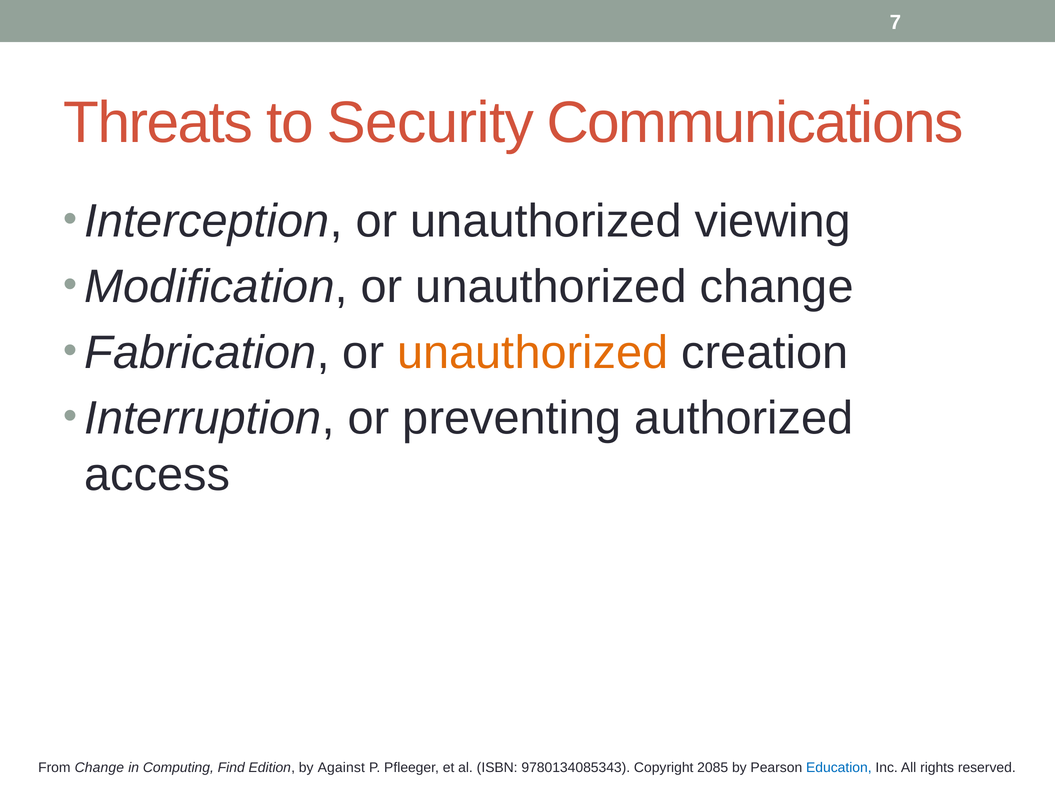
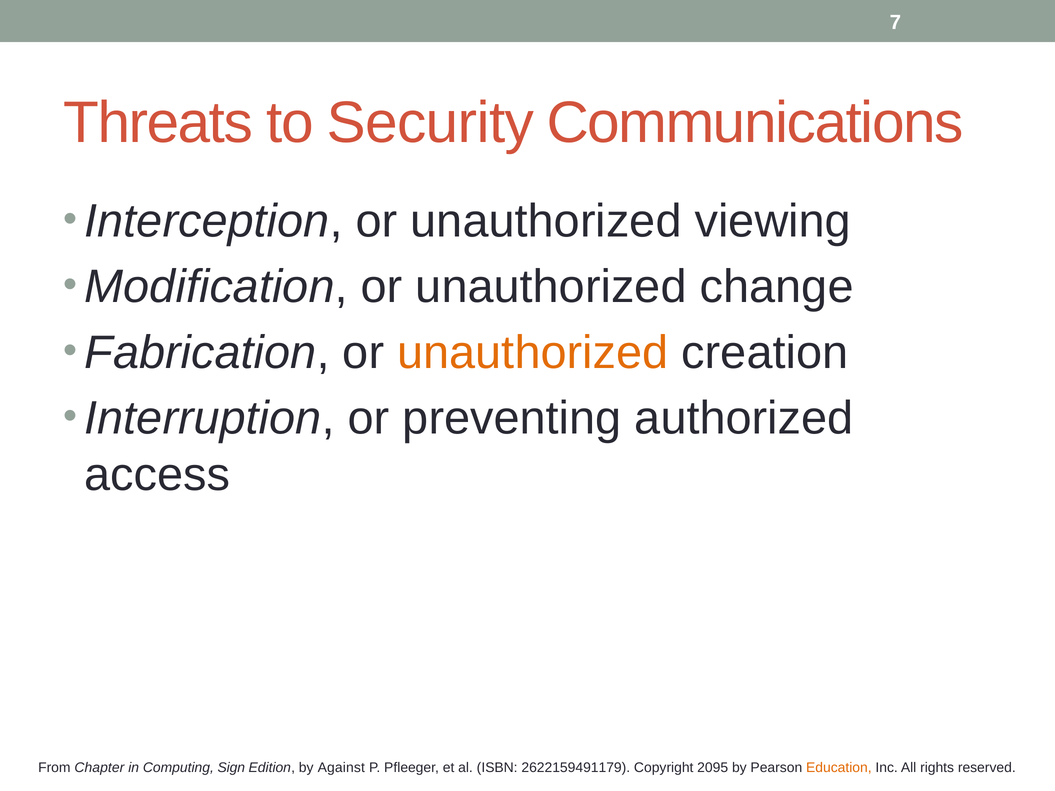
From Change: Change -> Chapter (99, 768)
Find: Find -> Sign (231, 768)
9780134085343: 9780134085343 -> 2622159491179 (576, 768)
2085: 2085 -> 2095 (713, 768)
Education colour: blue -> orange (839, 768)
